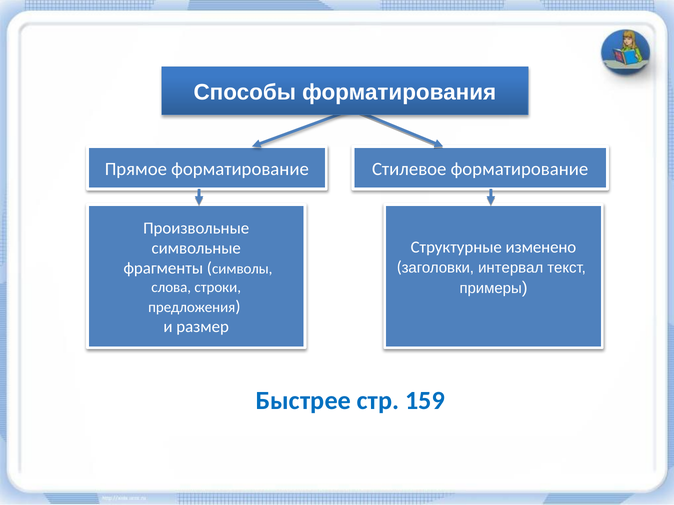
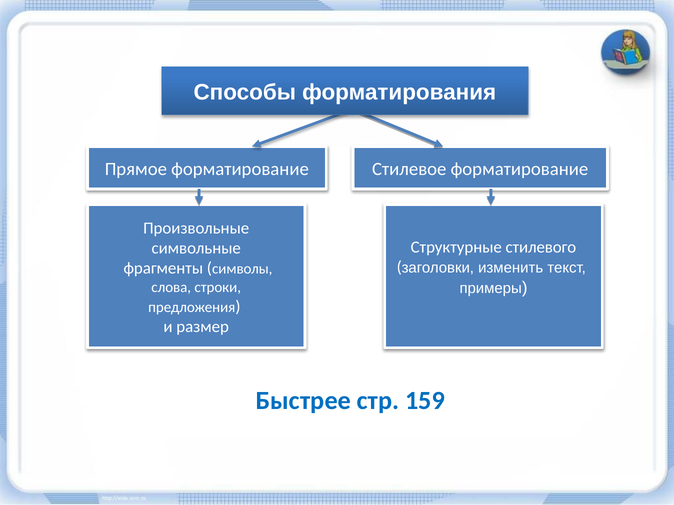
изменено: изменено -> стилевого (541, 247)
интервал: интервал -> изменить (511, 268)
